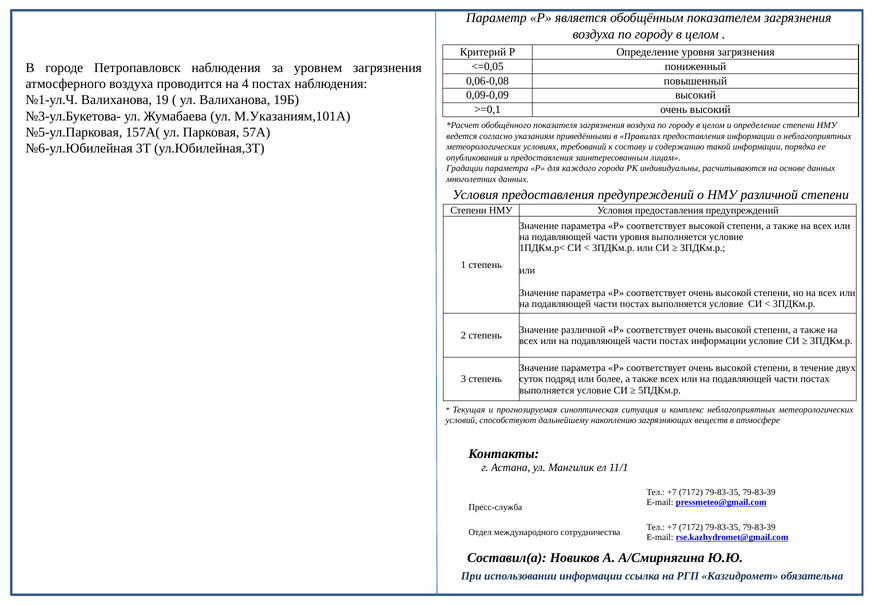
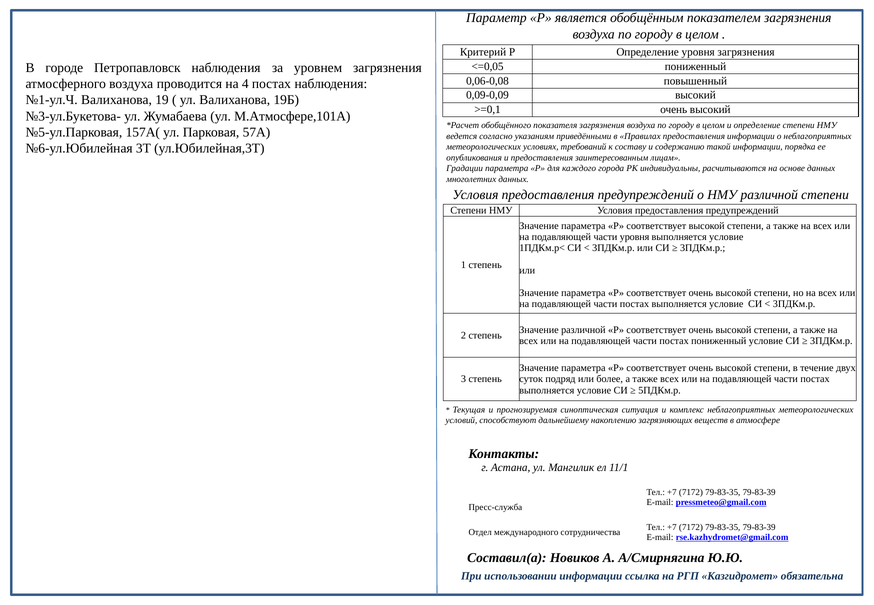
М.Указаниям,101А: М.Указаниям,101А -> М.Атмосфере,101А (292, 116)
постах информации: информации -> пониженный (719, 341)
